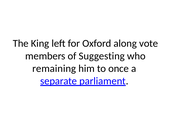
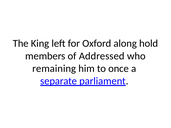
vote: vote -> hold (149, 44)
Suggesting: Suggesting -> Addressed (102, 56)
